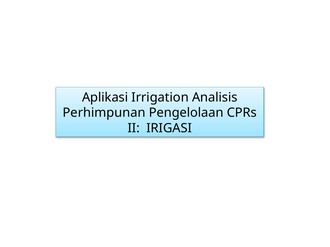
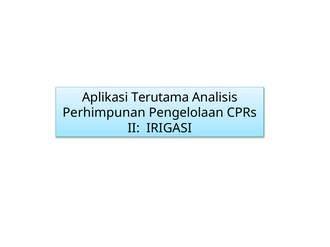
Irrigation: Irrigation -> Terutama (160, 98)
